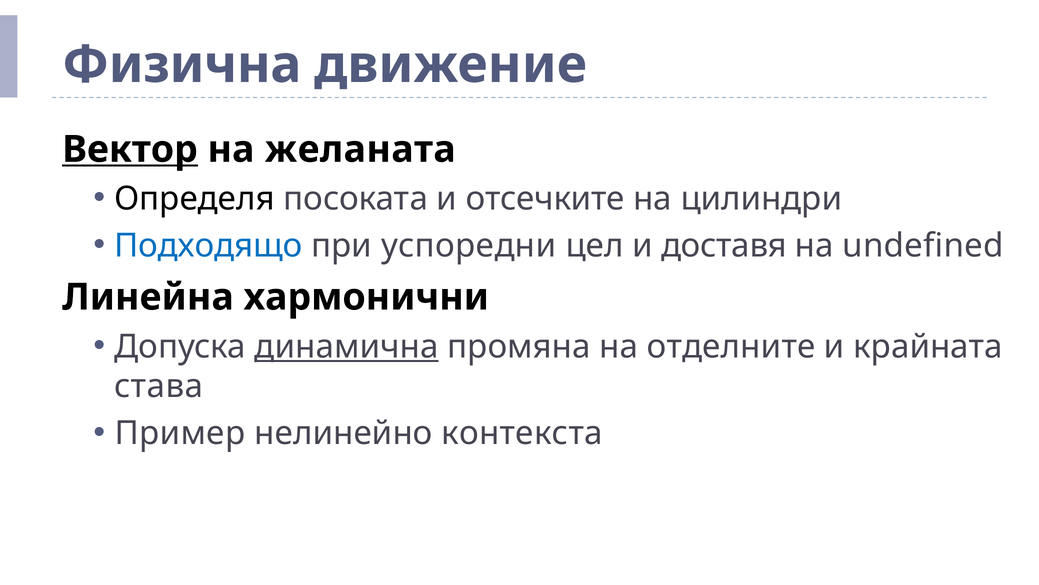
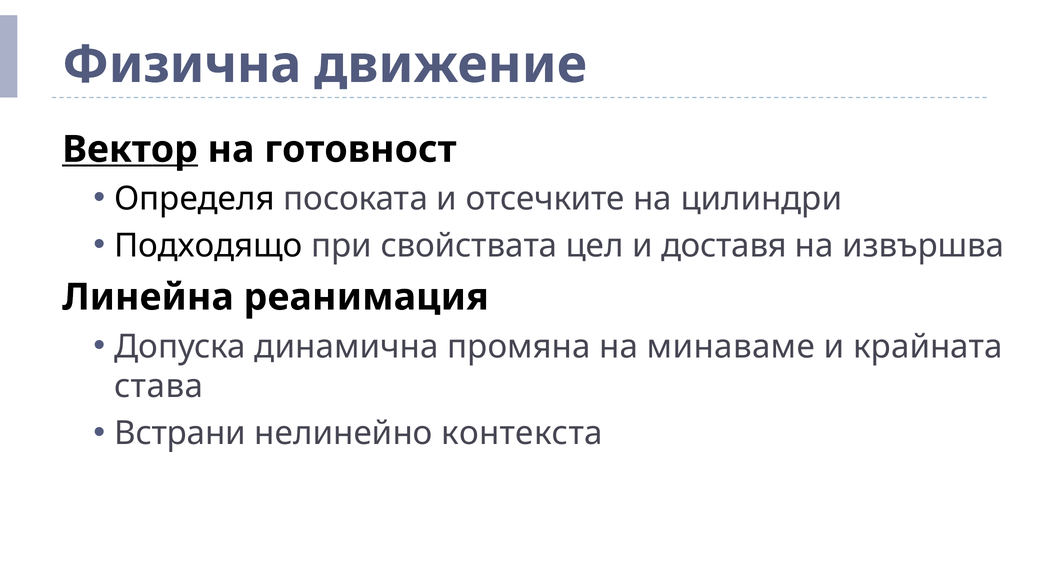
желаната: желаната -> готовност (360, 149)
Подходящо colour: blue -> black (208, 246)
успоредни: успоредни -> свойствата (469, 246)
undefined: undefined -> извършва (923, 246)
хармонични: хармонични -> реанимация (366, 297)
динамична underline: present -> none (347, 346)
отделните: отделните -> минаваме (731, 346)
Пример: Пример -> Встрани (180, 433)
